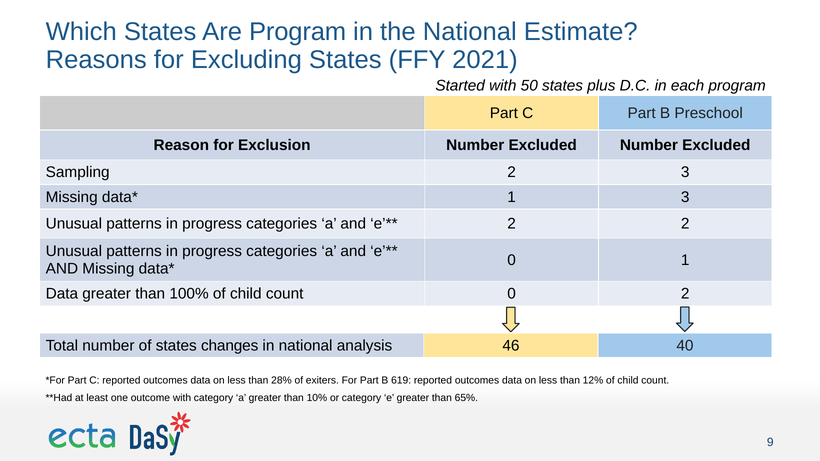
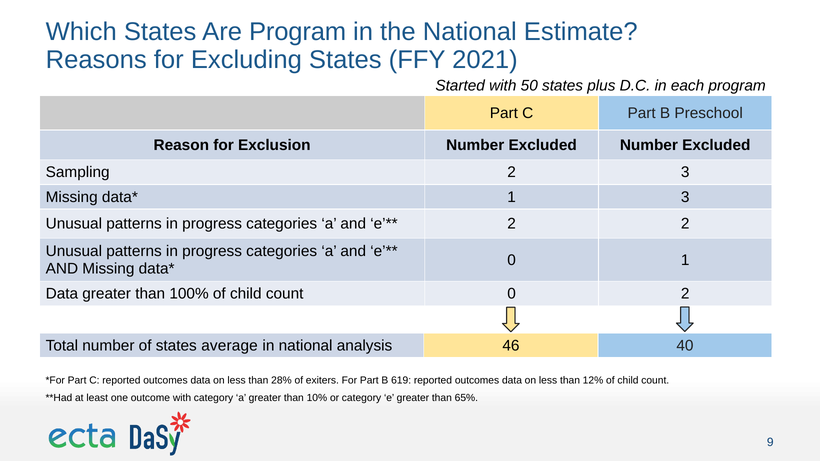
changes: changes -> average (230, 346)
